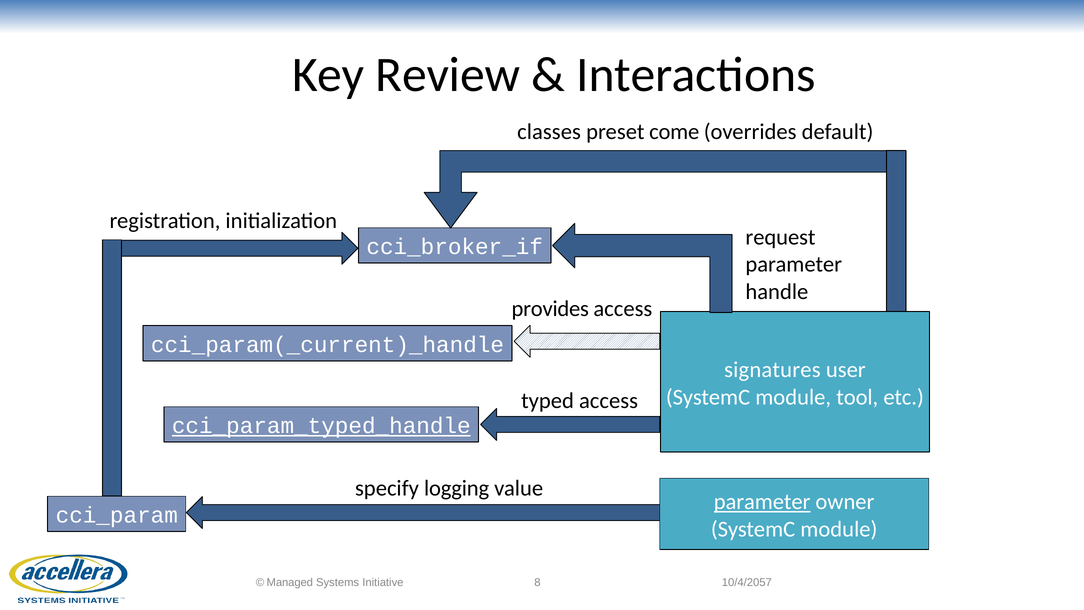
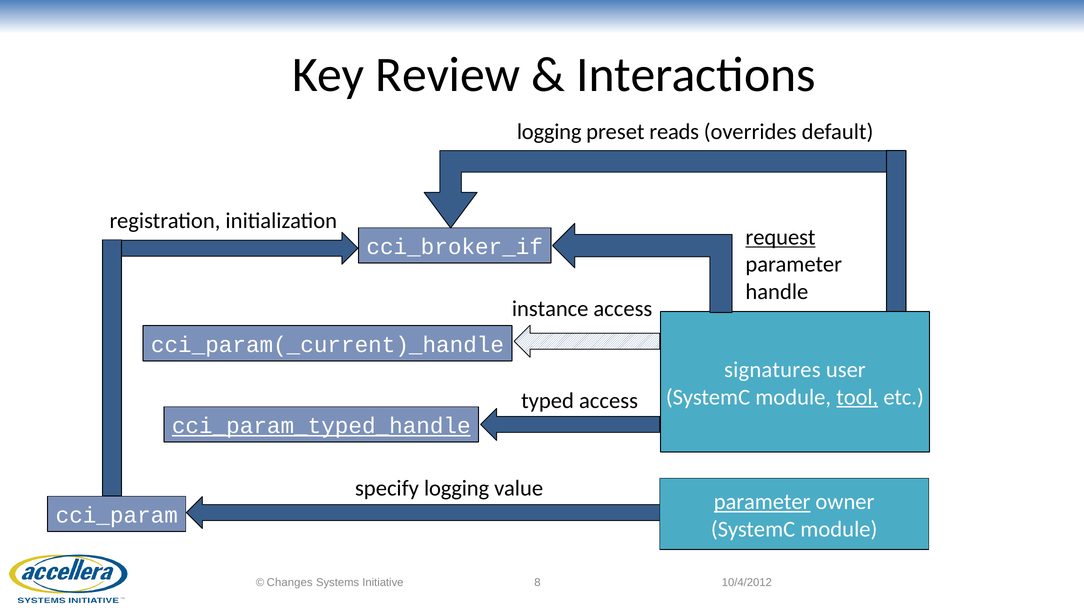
classes: classes -> logging (549, 132)
come: come -> reads (674, 132)
request underline: none -> present (780, 237)
provides: provides -> instance (550, 308)
tool underline: none -> present (857, 397)
Managed: Managed -> Changes (290, 582)
10/4/2057: 10/4/2057 -> 10/4/2012 (747, 582)
